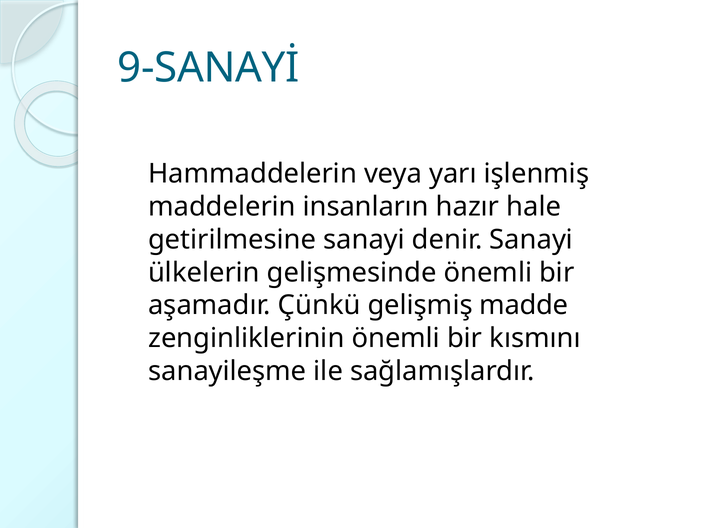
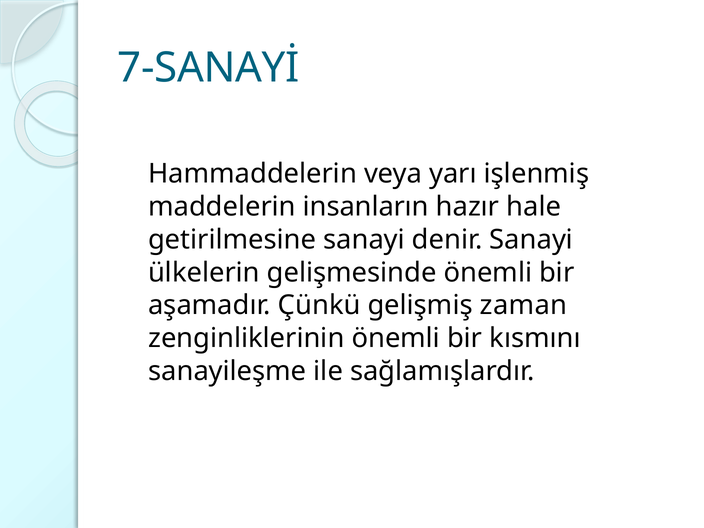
9-SANAYİ: 9-SANAYİ -> 7-SANAYİ (208, 68)
madde: madde -> zaman (524, 305)
